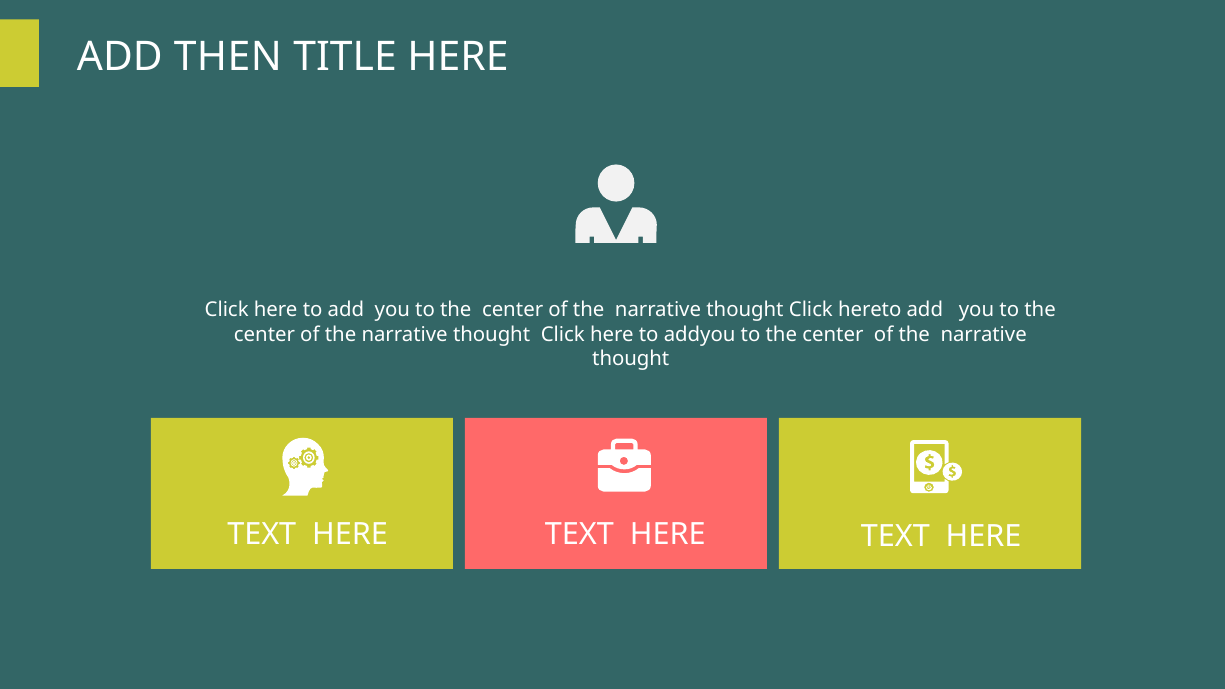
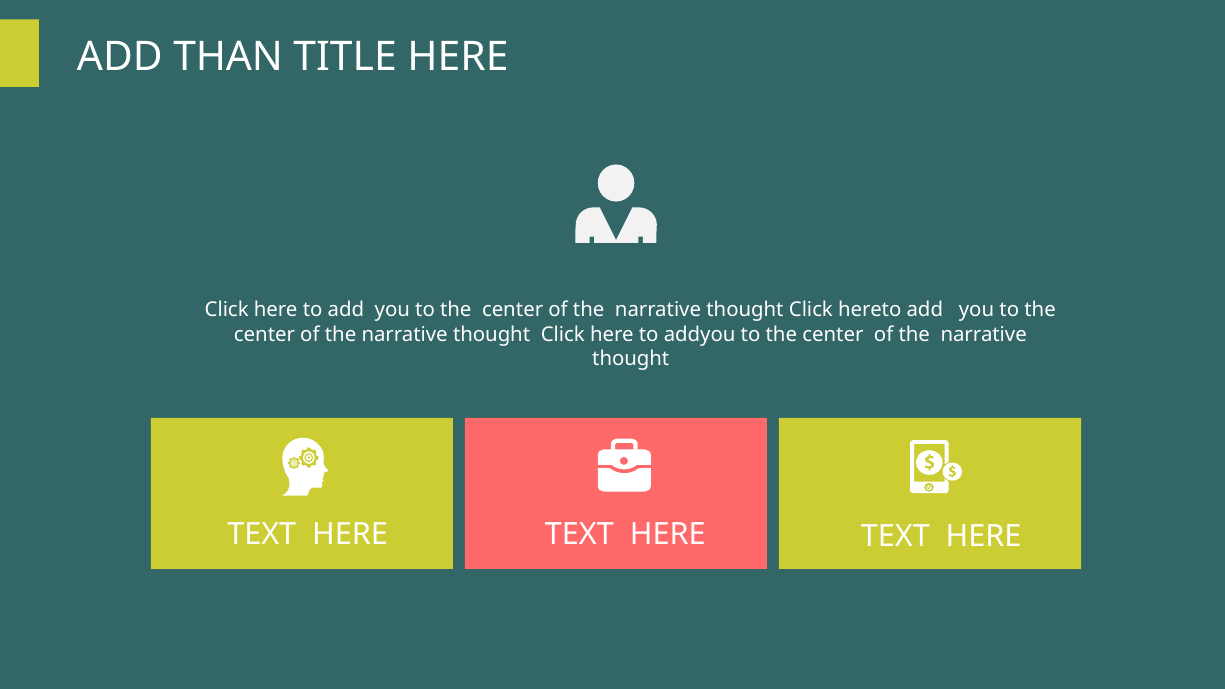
THEN: THEN -> THAN (228, 57)
